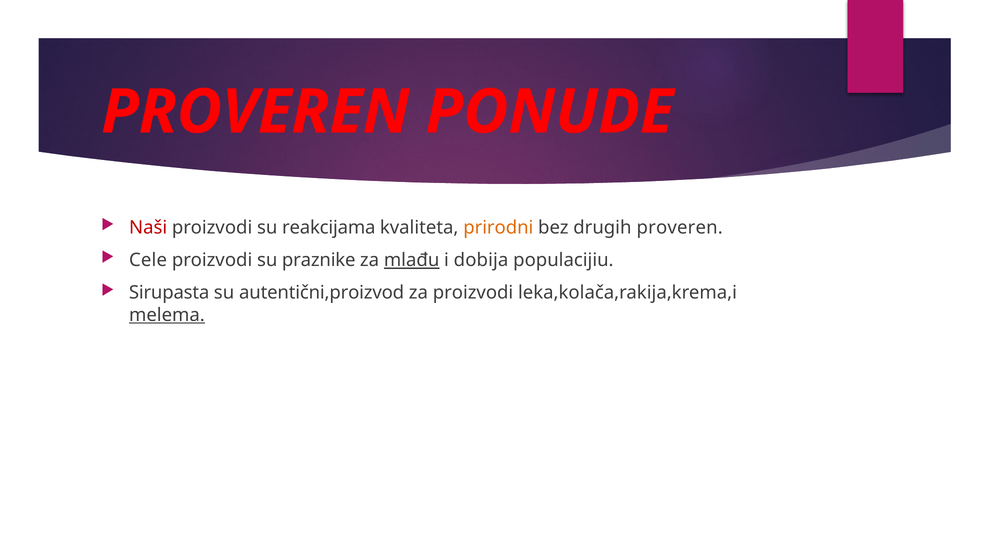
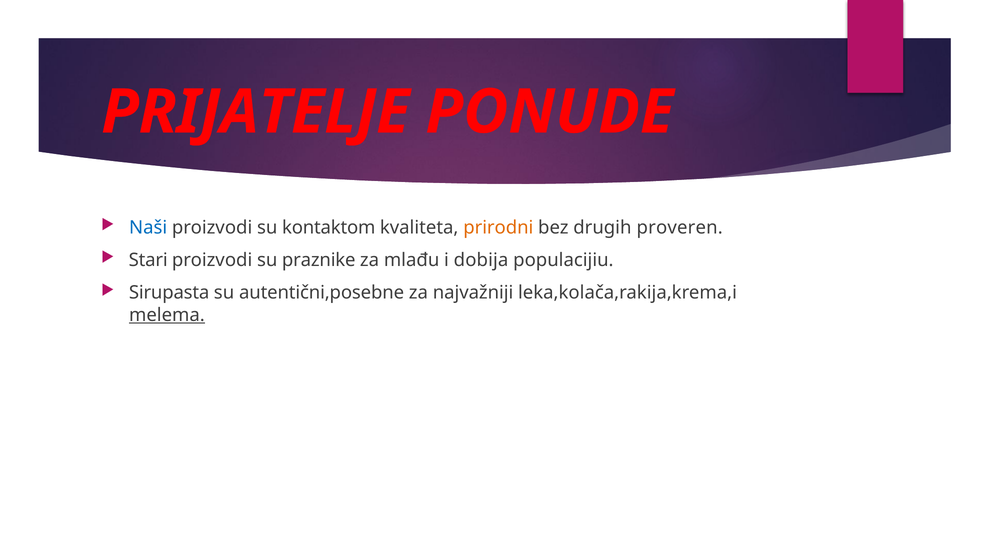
PROVEREN: PROVEREN -> PRIJATELJE (255, 112)
Naši colour: red -> blue (148, 228)
reakcijama: reakcijama -> kontaktom (329, 228)
Cele: Cele -> Stari (148, 260)
mlađu underline: present -> none (412, 260)
autentični,proizvod: autentični,proizvod -> autentični,posebne (322, 293)
za proizvodi: proizvodi -> najvažniji (473, 293)
